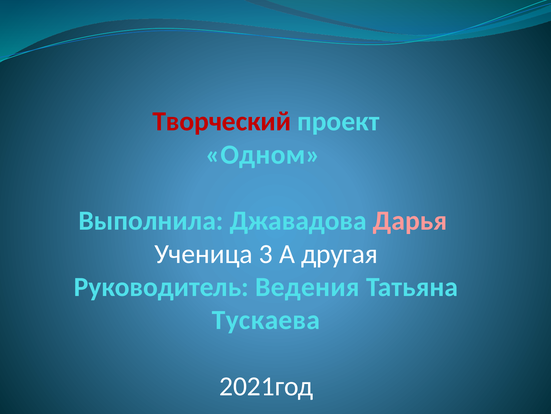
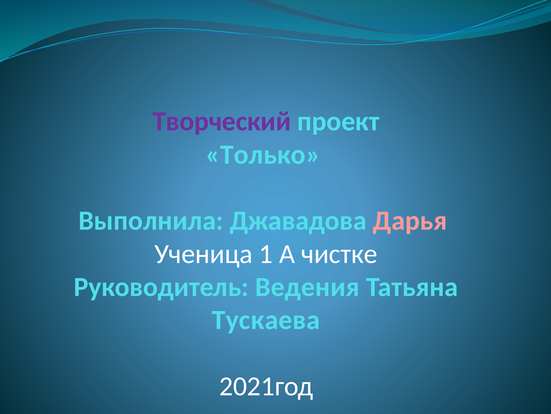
Творческий colour: red -> purple (222, 121)
Одном: Одном -> Только (263, 154)
3: 3 -> 1 (266, 253)
другая: другая -> чистке (339, 253)
